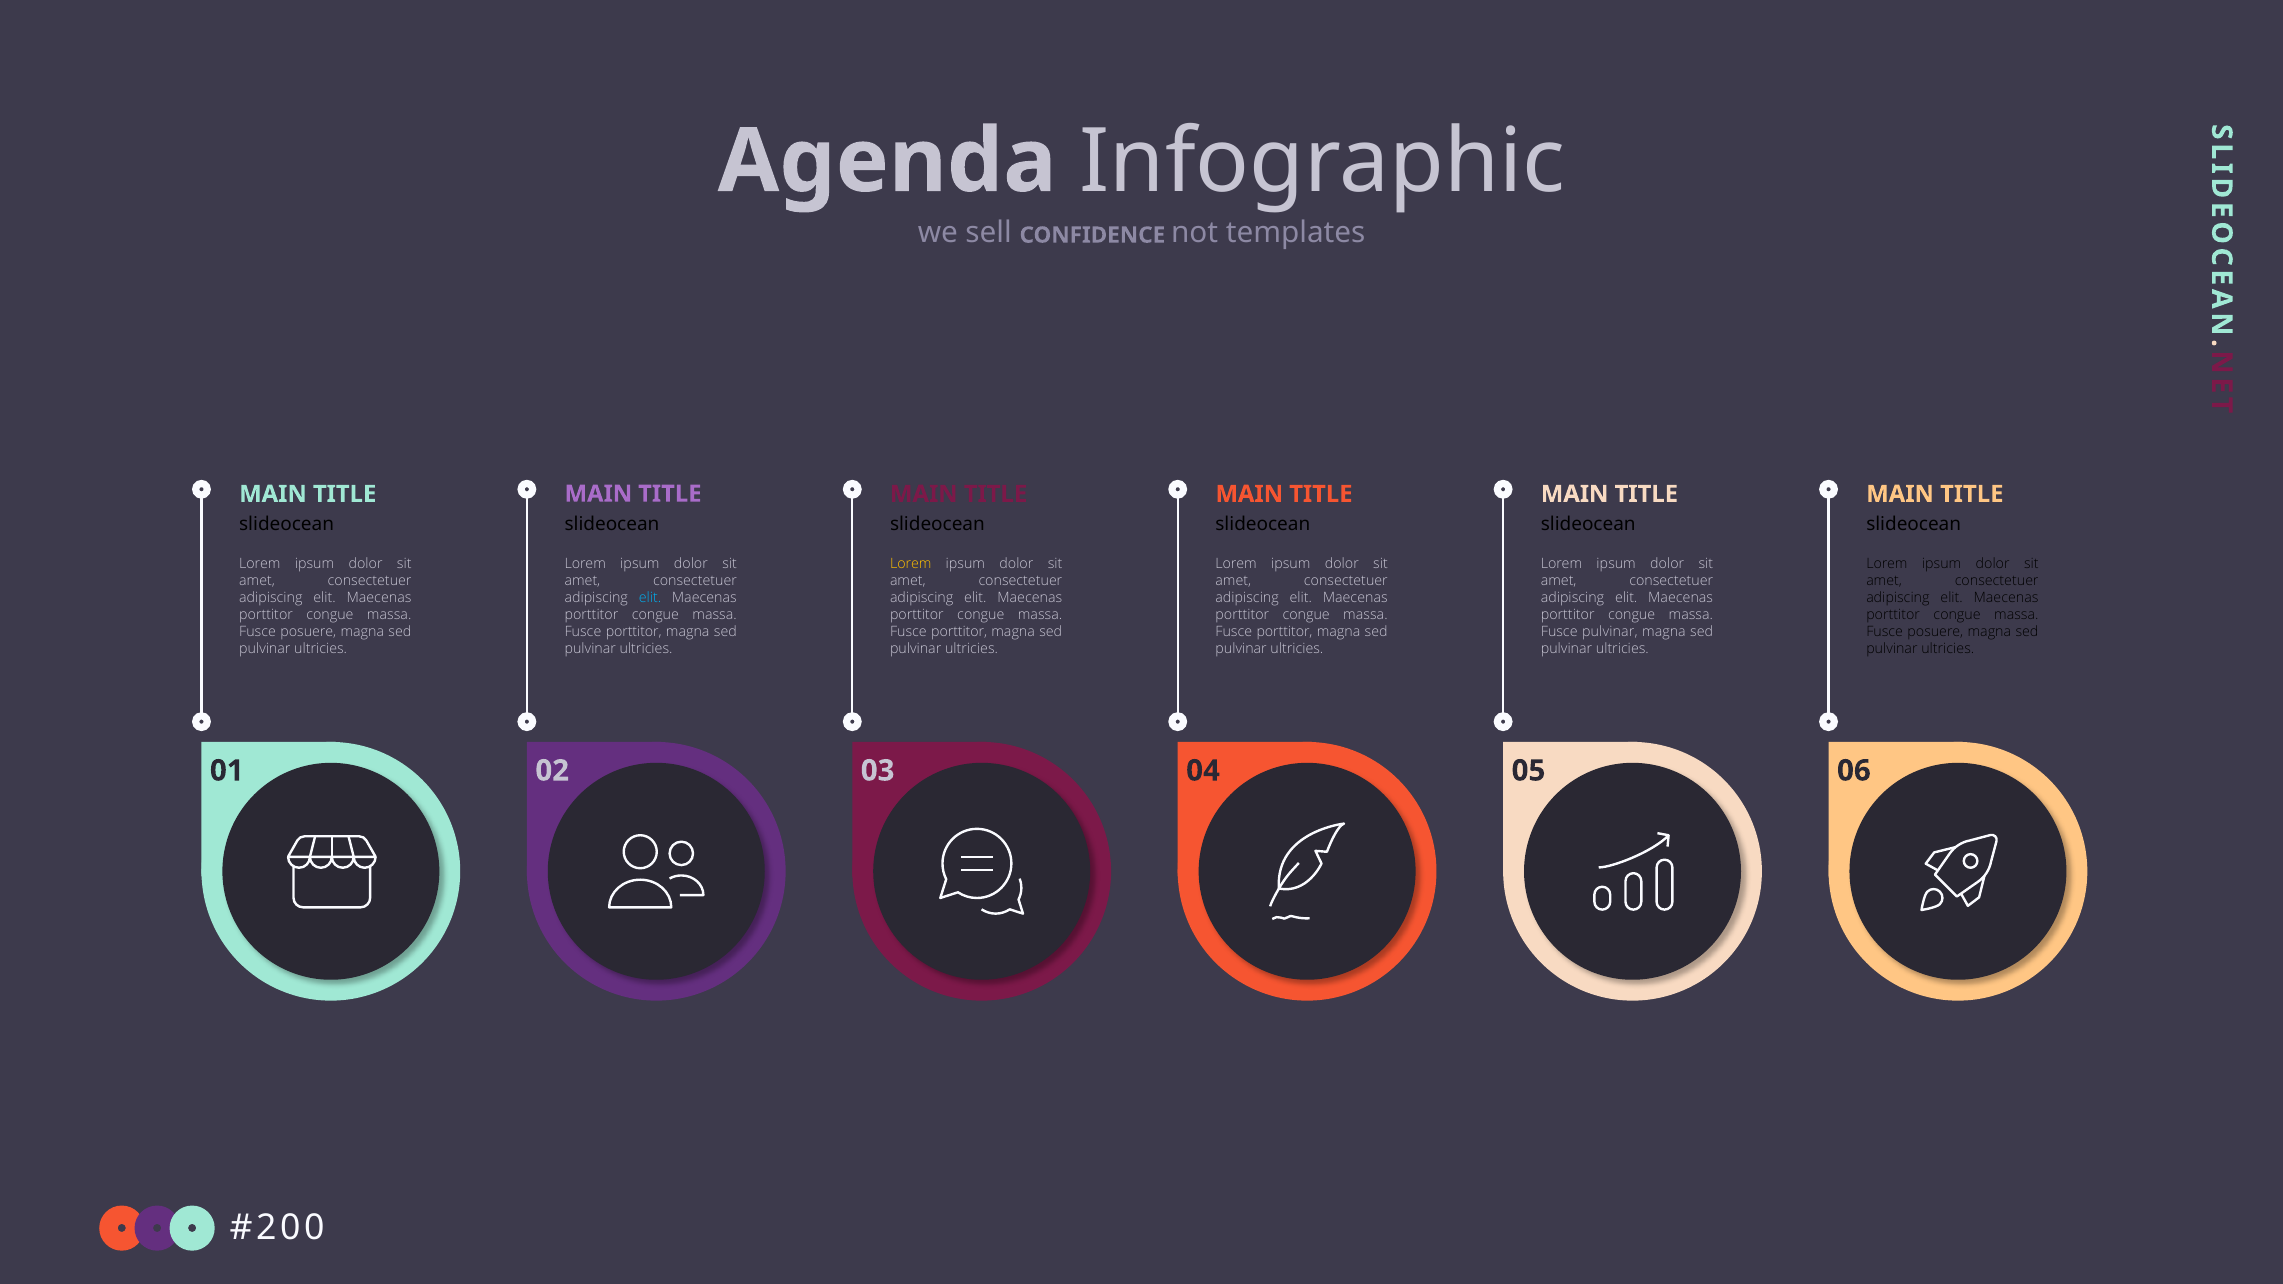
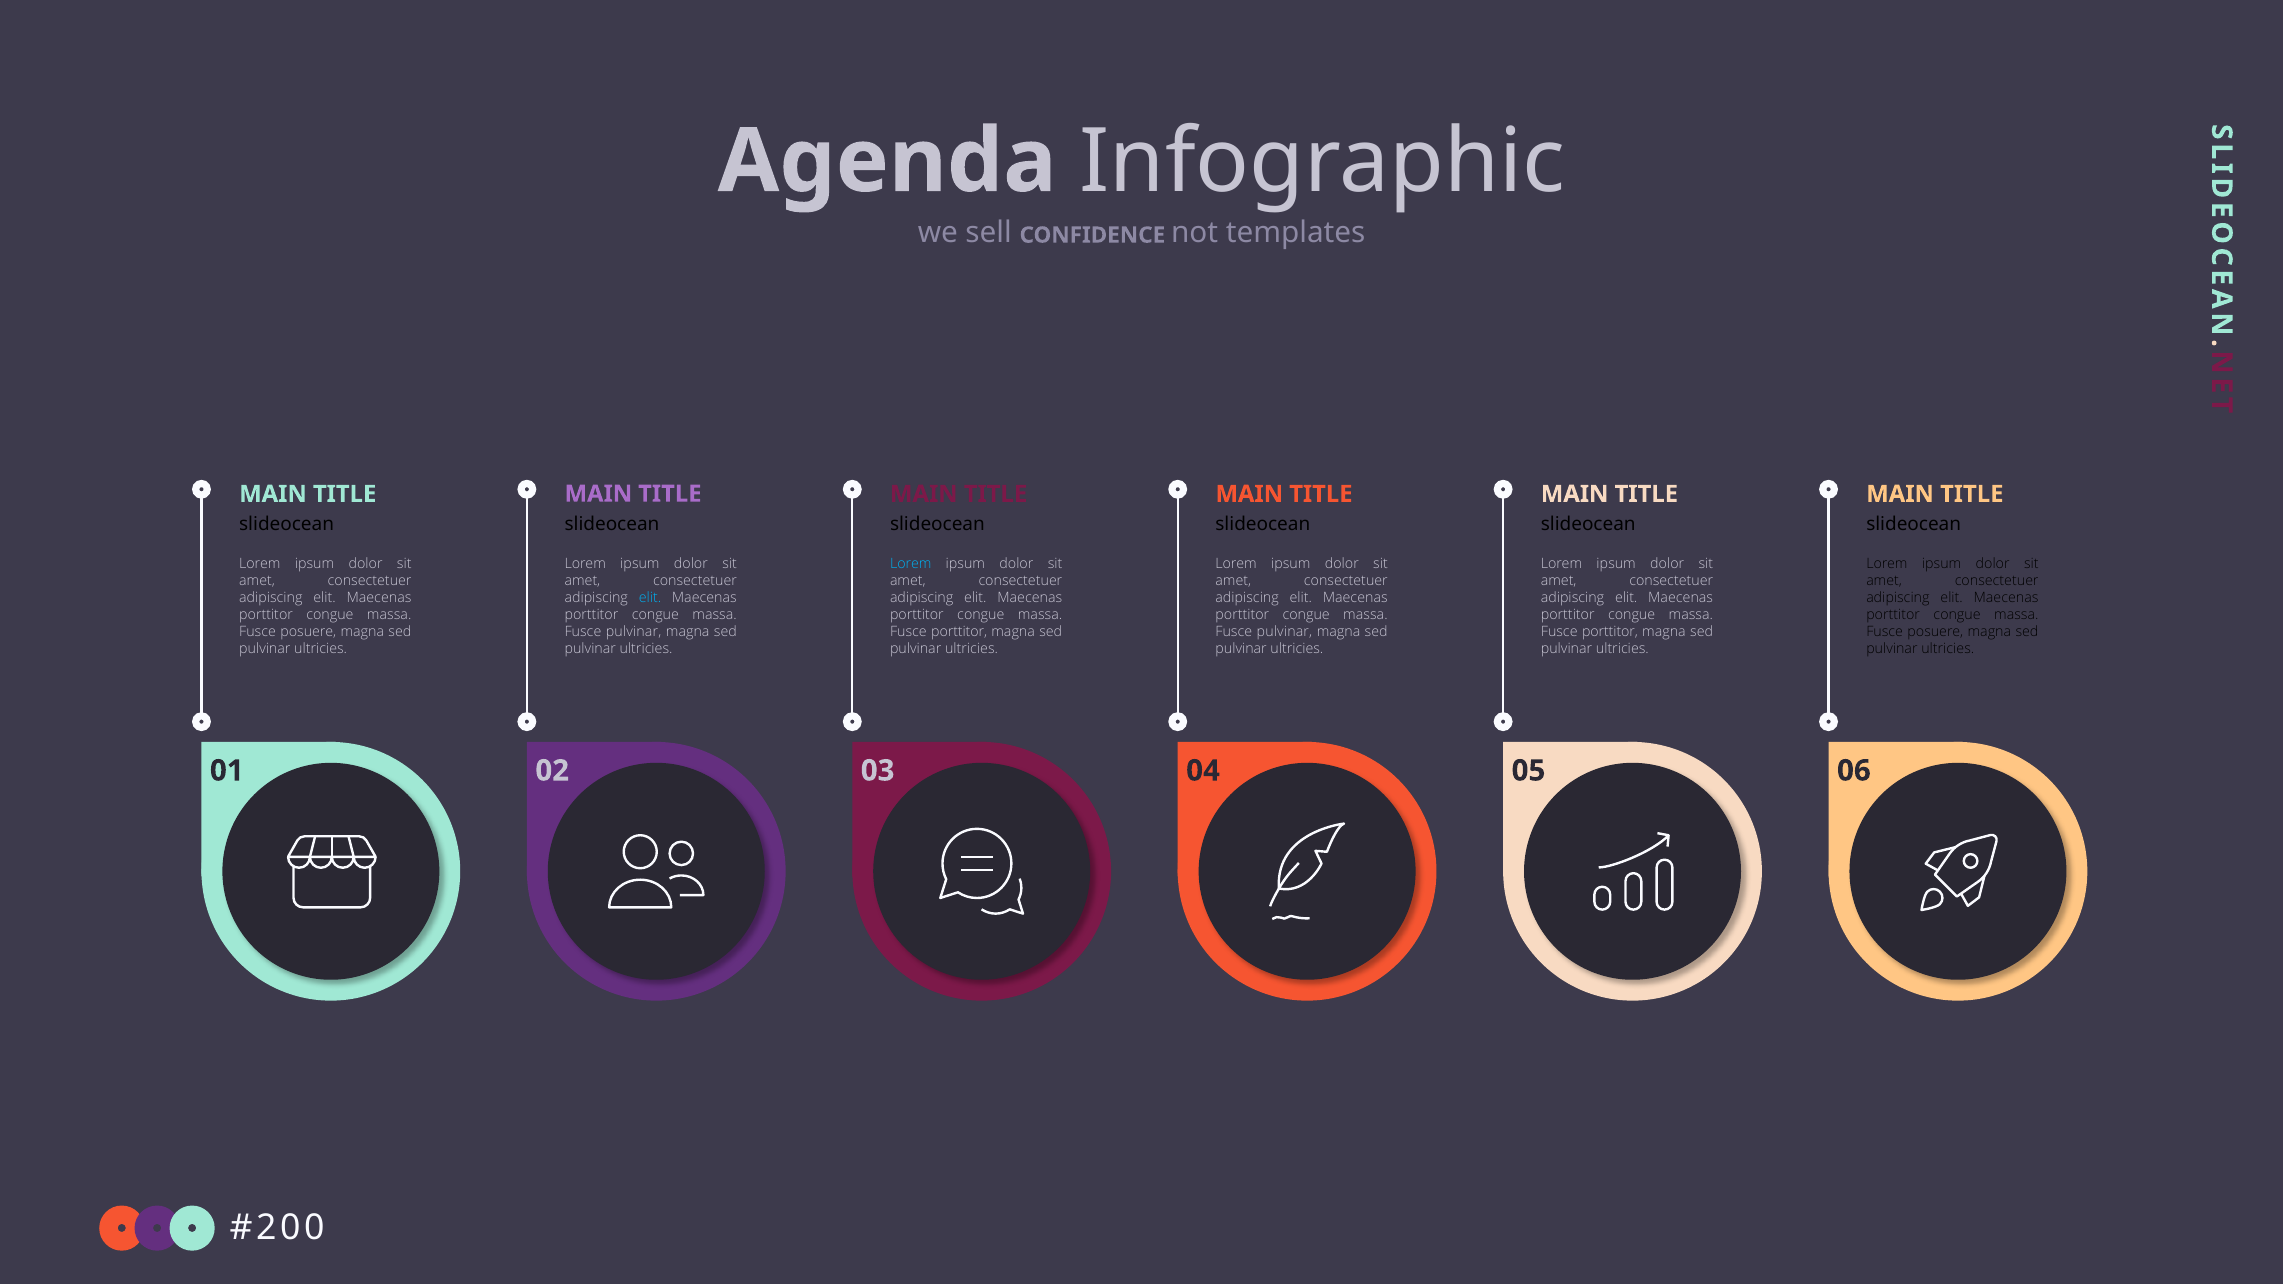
Lorem colour: yellow -> light blue (911, 564)
porttitor: porttitor -> pulvinar (634, 632)
porttitor: porttitor -> pulvinar (1284, 632)
pulvinar: pulvinar -> porttitor (1610, 632)
